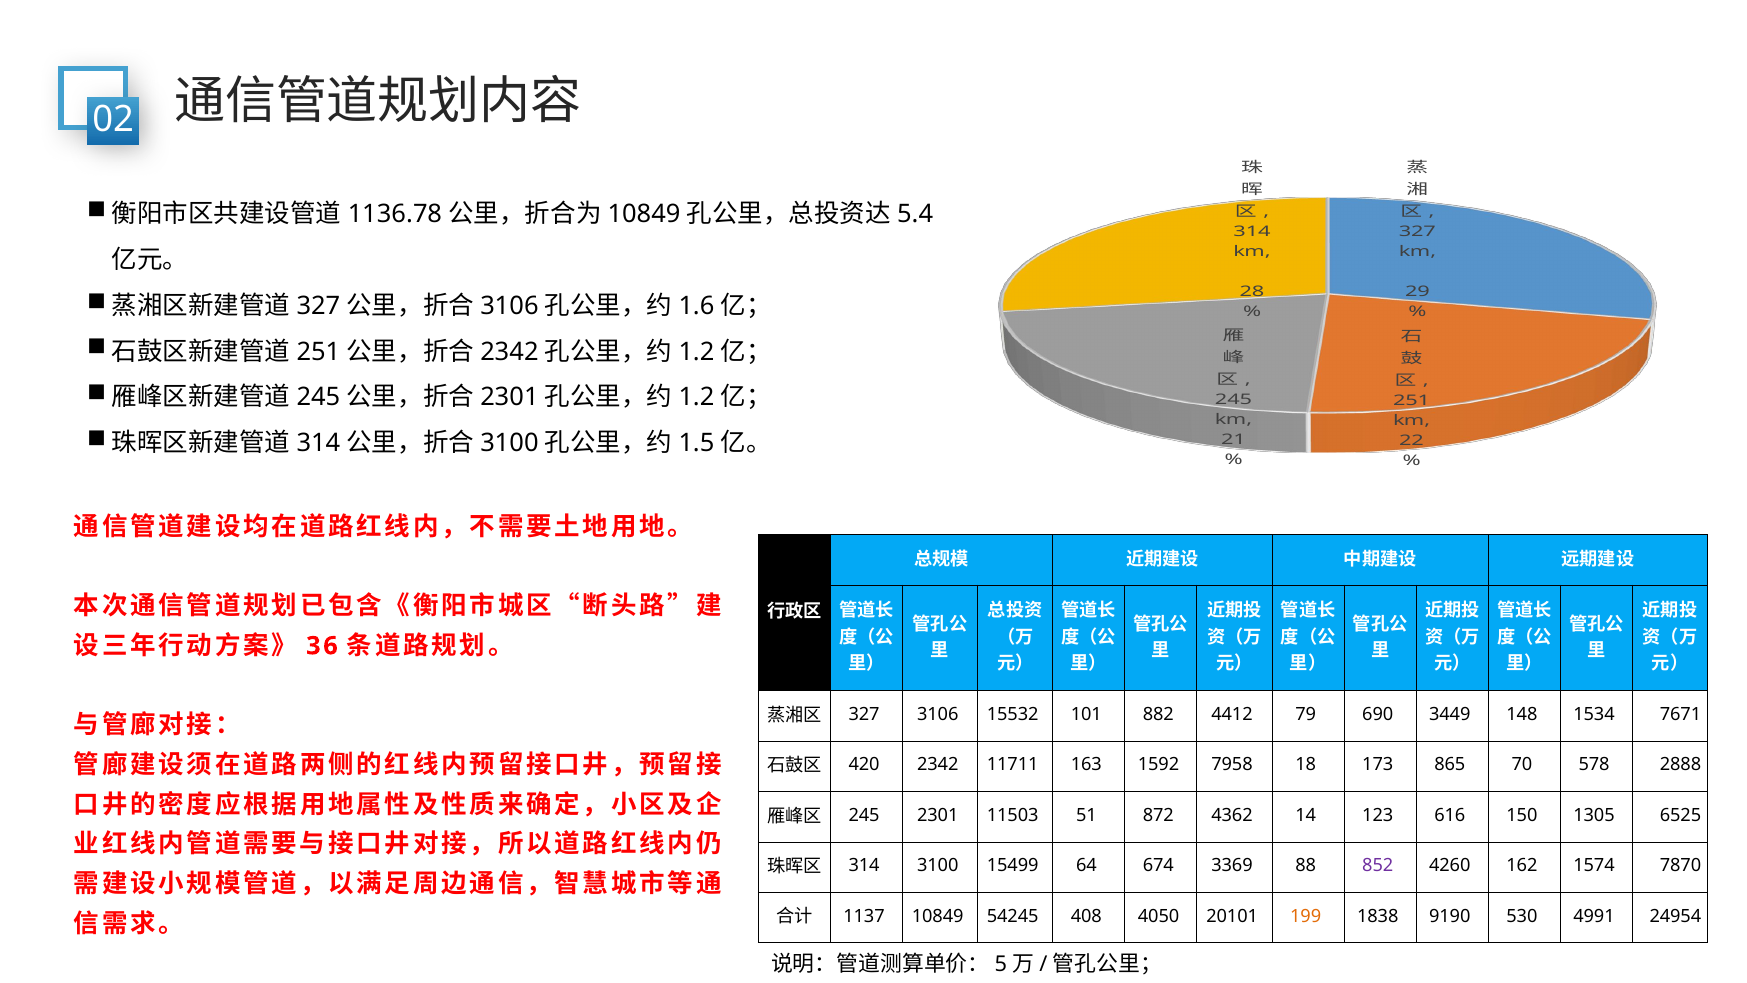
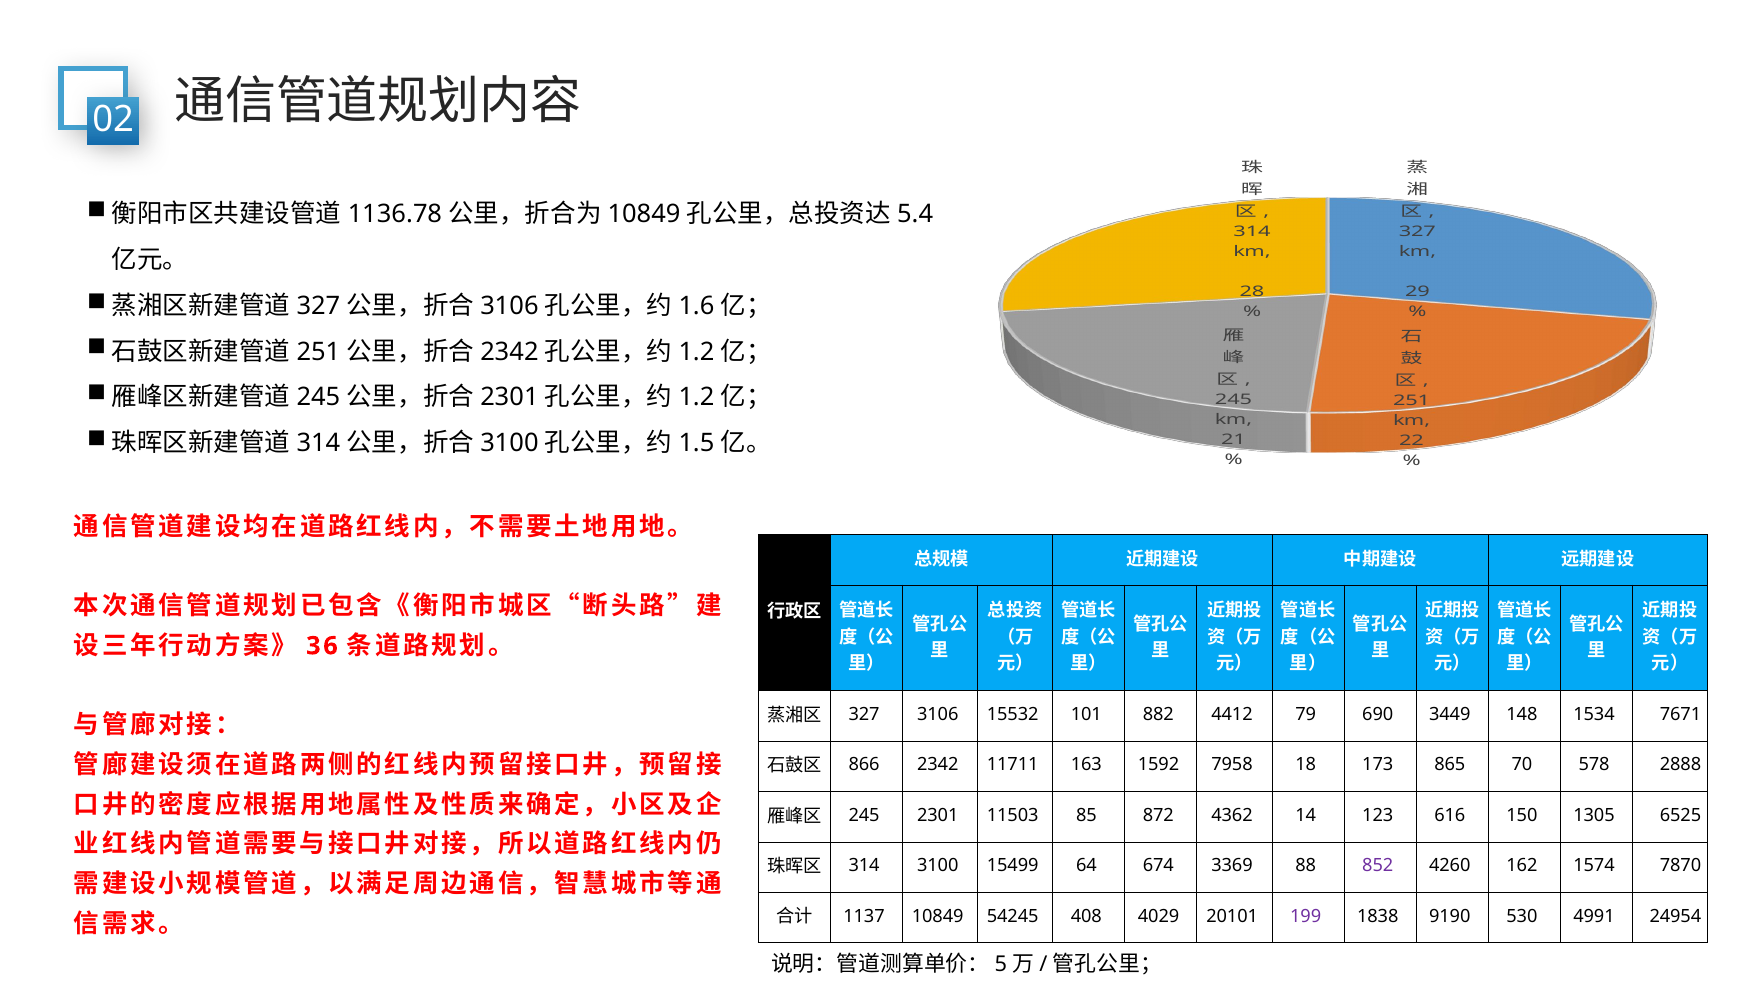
420: 420 -> 866 (864, 765)
51: 51 -> 85 (1086, 815)
4050: 4050 -> 4029 (1159, 916)
199 colour: orange -> purple (1306, 916)
